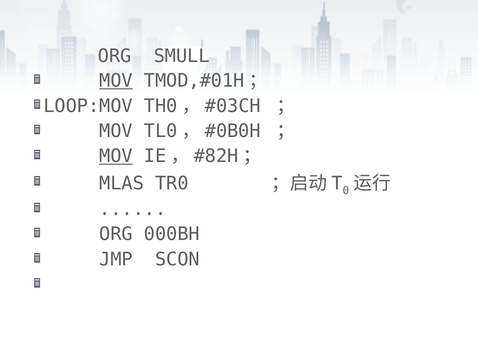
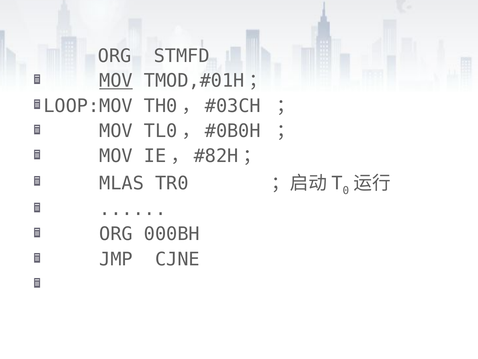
SMULL: SMULL -> STMFD (182, 56)
MOV underline: present -> none (116, 156)
SCON: SCON -> CJNE (177, 259)
